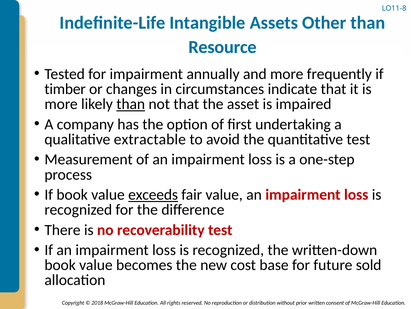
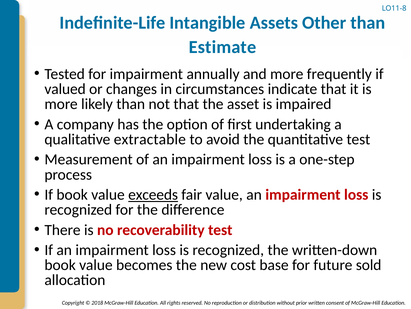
Resource: Resource -> Estimate (222, 47)
timber: timber -> valued (65, 89)
than underline: present -> none (131, 104)
